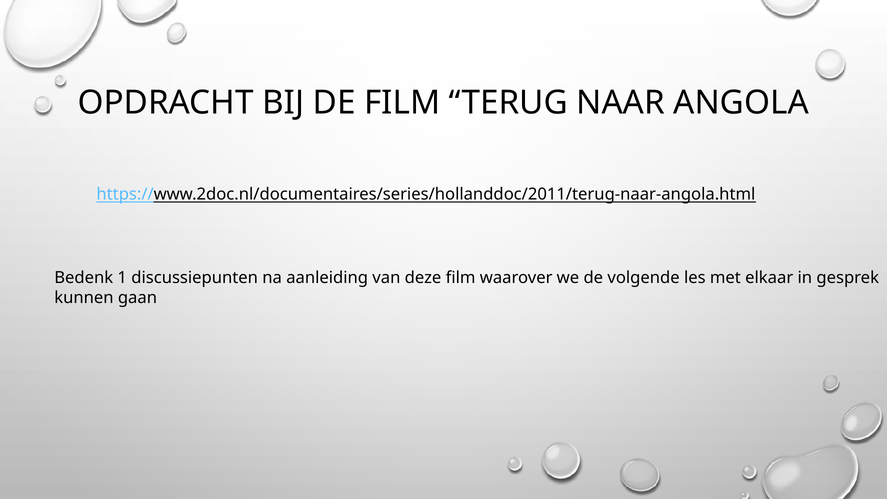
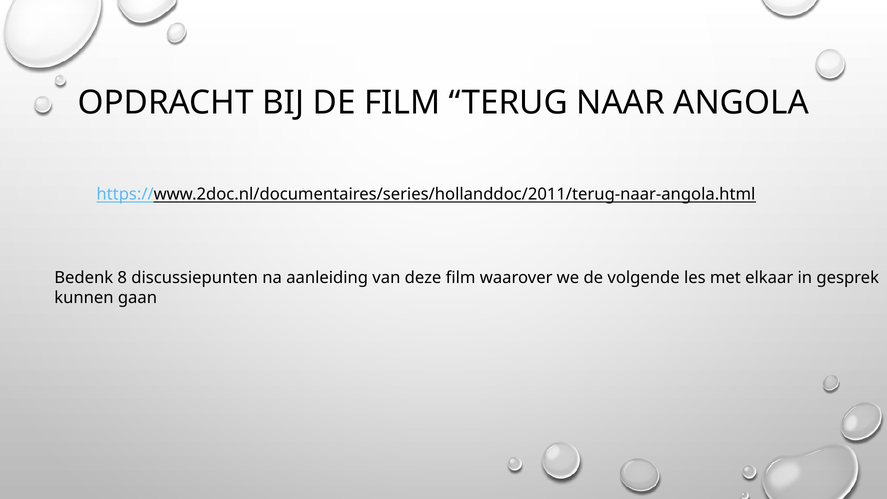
1: 1 -> 8 (122, 278)
